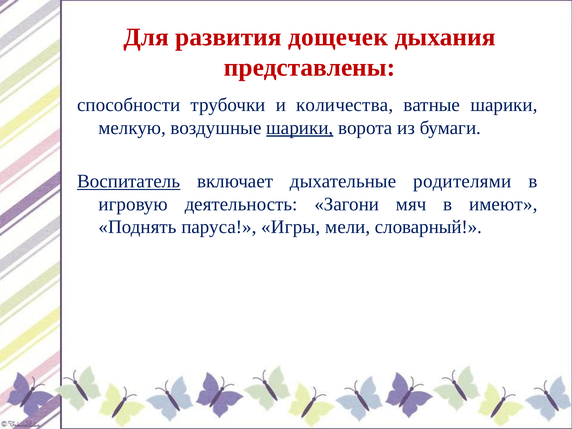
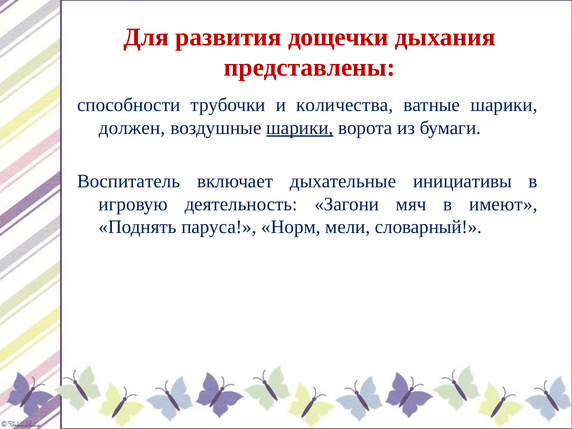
дощечек: дощечек -> дощечки (338, 37)
мелкую: мелкую -> должен (132, 128)
Воспитатель underline: present -> none (129, 181)
родителями: родителями -> инициативы (462, 181)
Игры: Игры -> Норм (291, 227)
